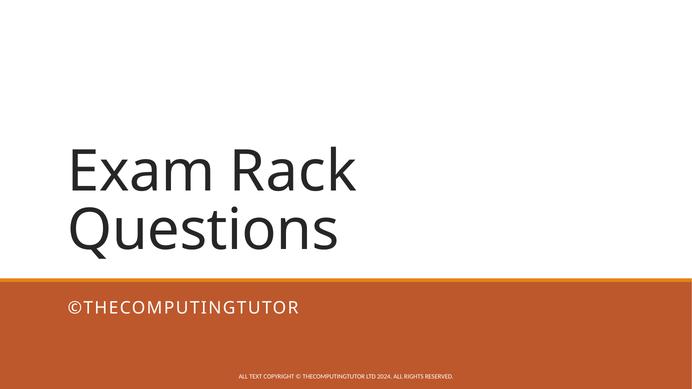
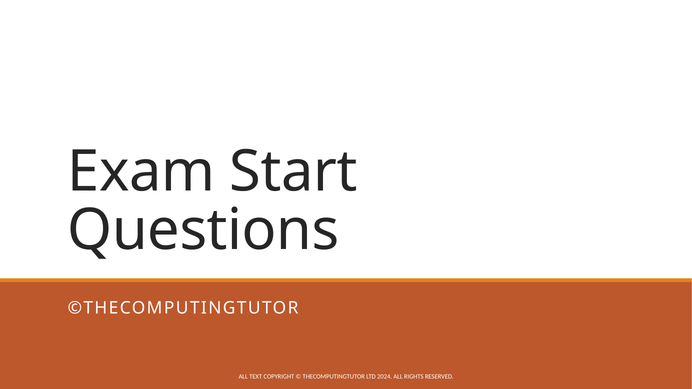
Rack: Rack -> Start (294, 172)
